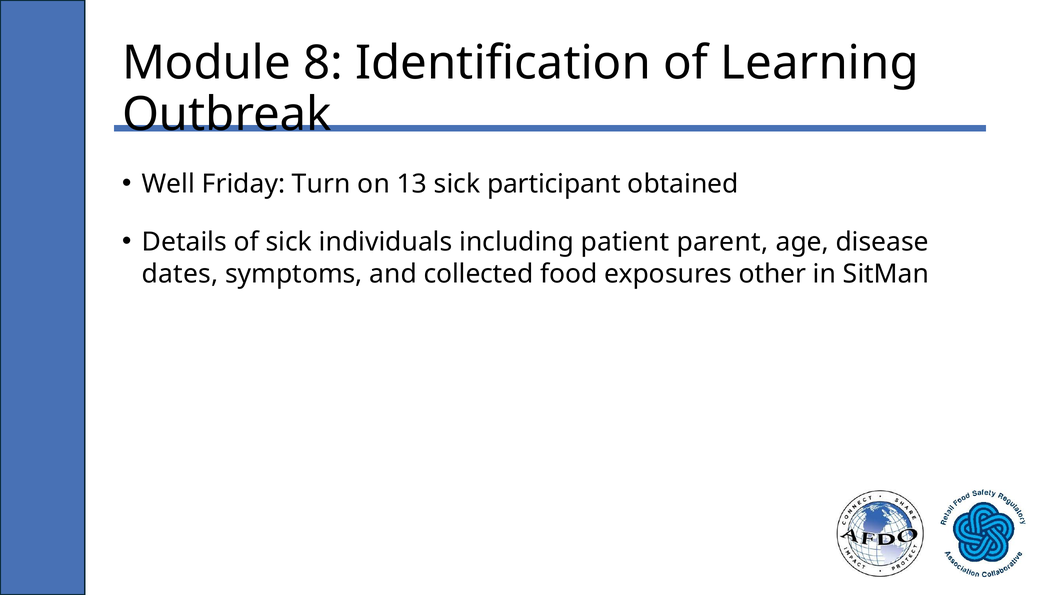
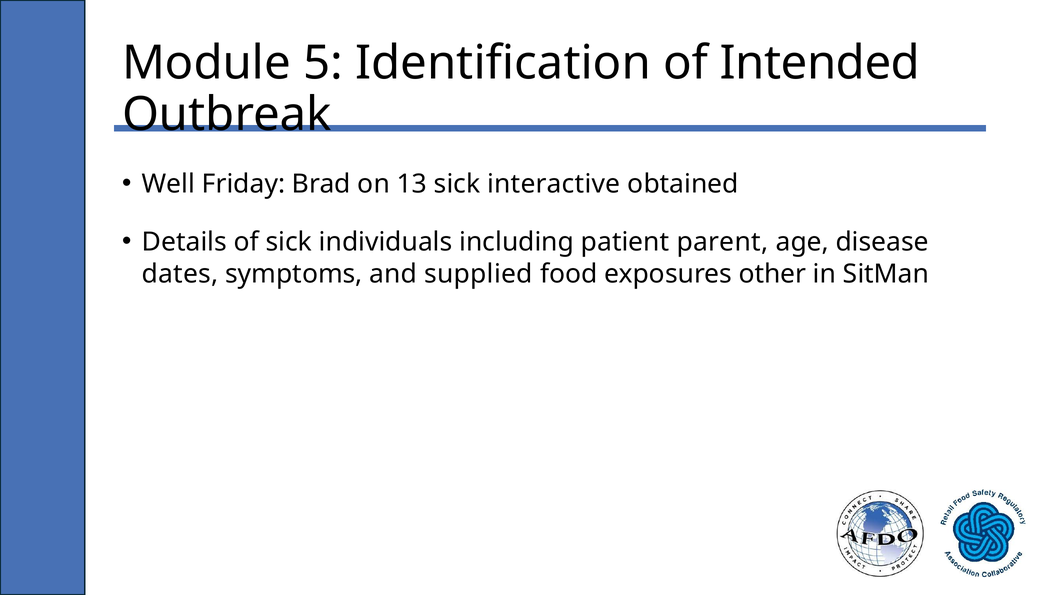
8: 8 -> 5 (323, 63)
Learning: Learning -> Intended (820, 63)
Turn: Turn -> Brad (321, 184)
participant: participant -> interactive (554, 184)
collected: collected -> supplied (478, 274)
